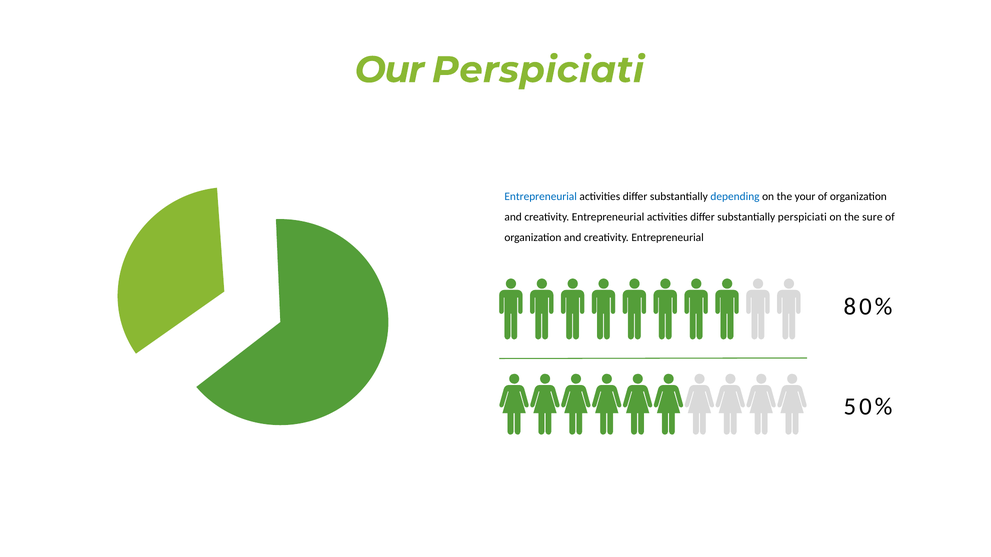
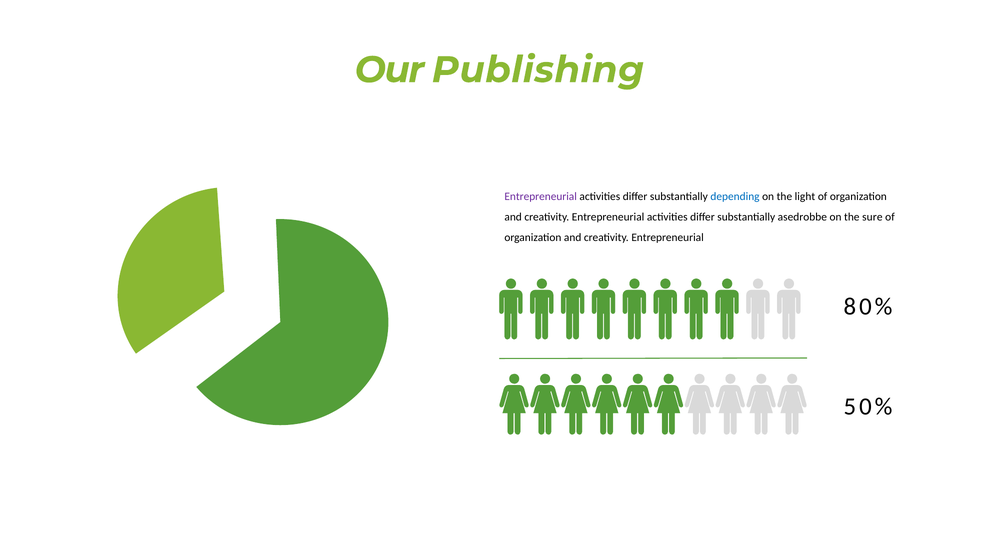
Our Perspiciati: Perspiciati -> Publishing (538, 70)
Entrepreneurial colour: blue -> purple (541, 197)
your: your -> light (805, 197)
substantially perspiciati: perspiciati -> asedrobbe (802, 217)
